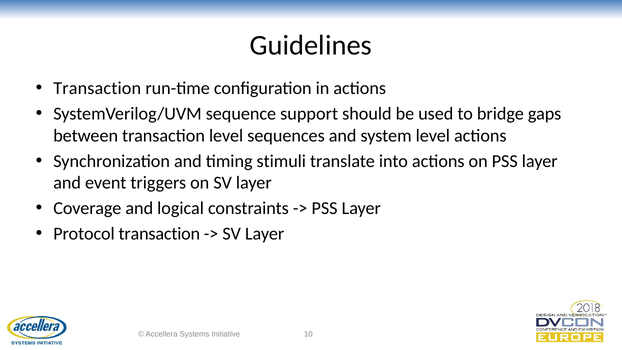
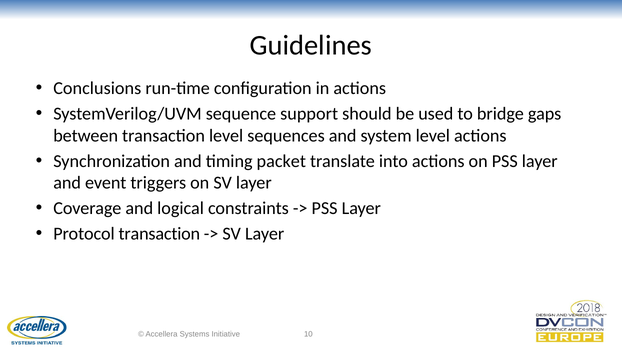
Transaction: Transaction -> Conclusions (97, 88)
stimuli: stimuli -> packet (281, 161)
